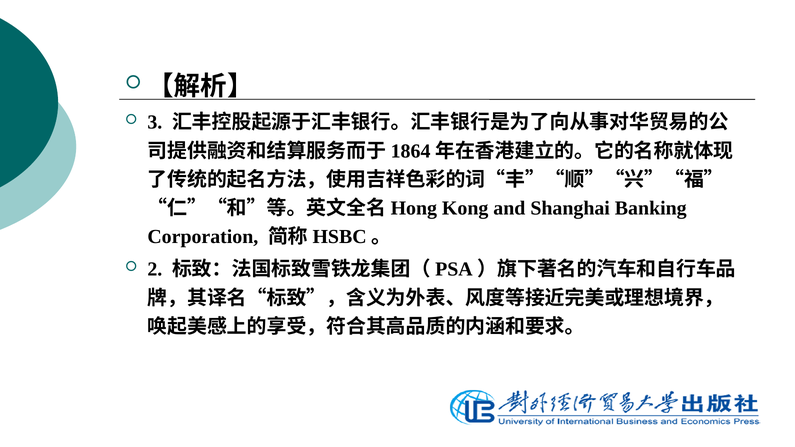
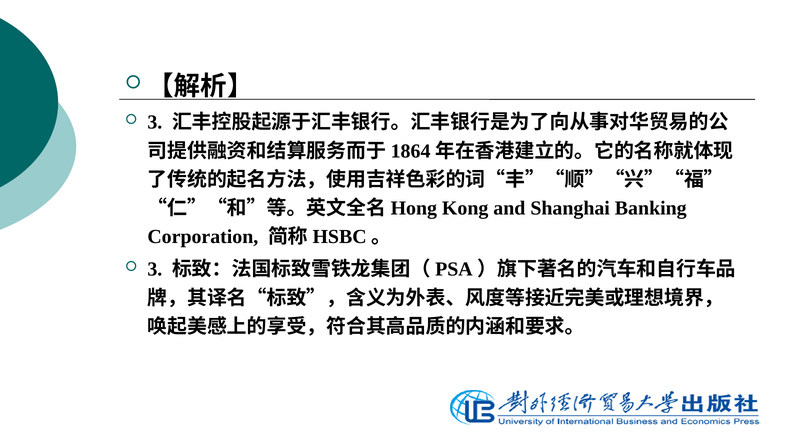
2: 2 -> 3 (155, 269)
